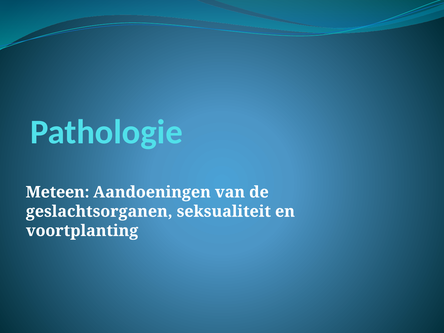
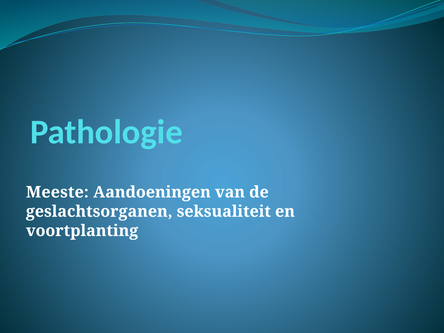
Meteen: Meteen -> Meeste (57, 192)
